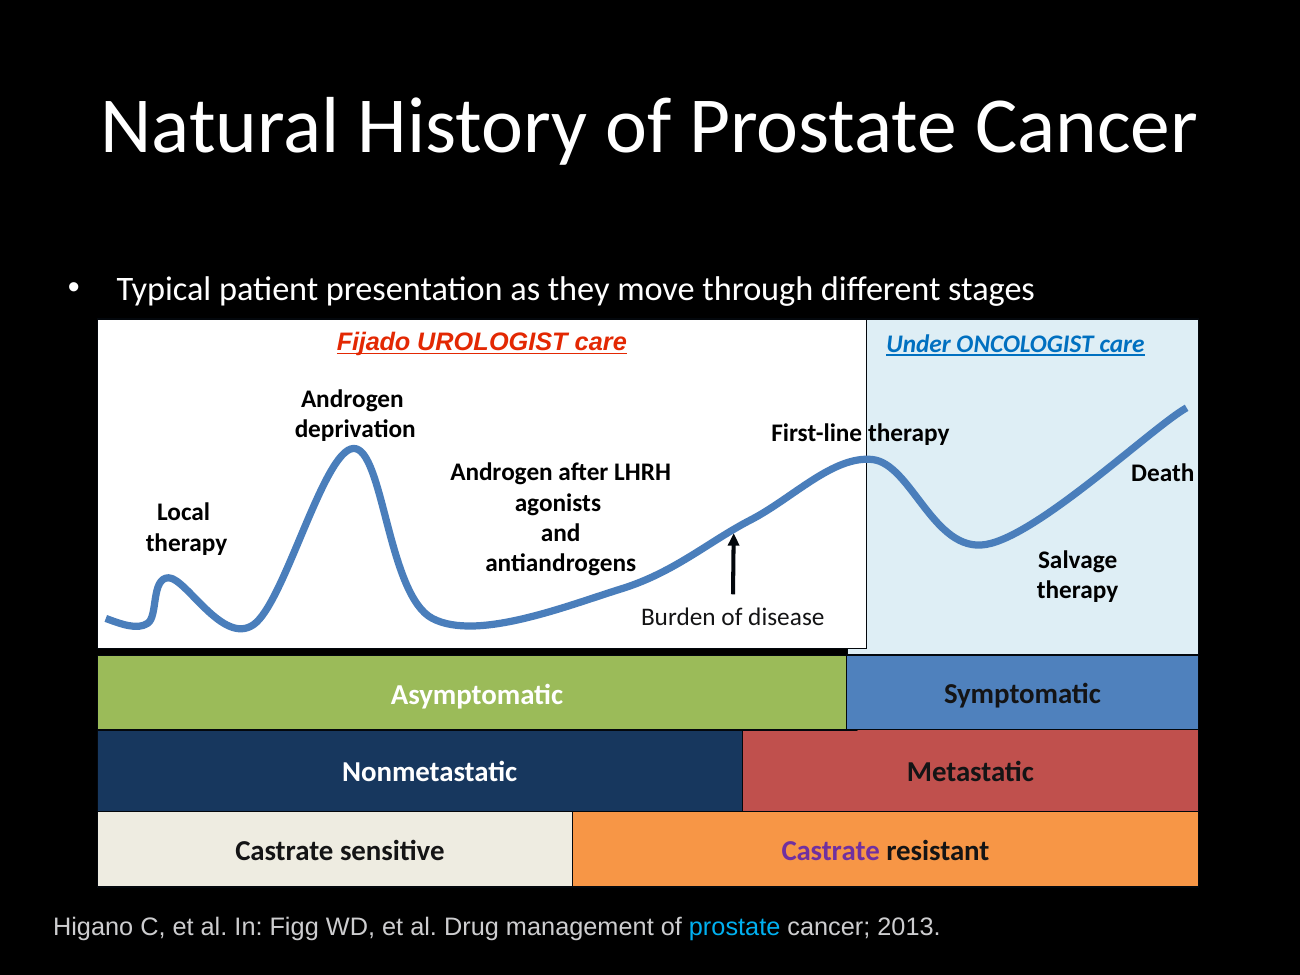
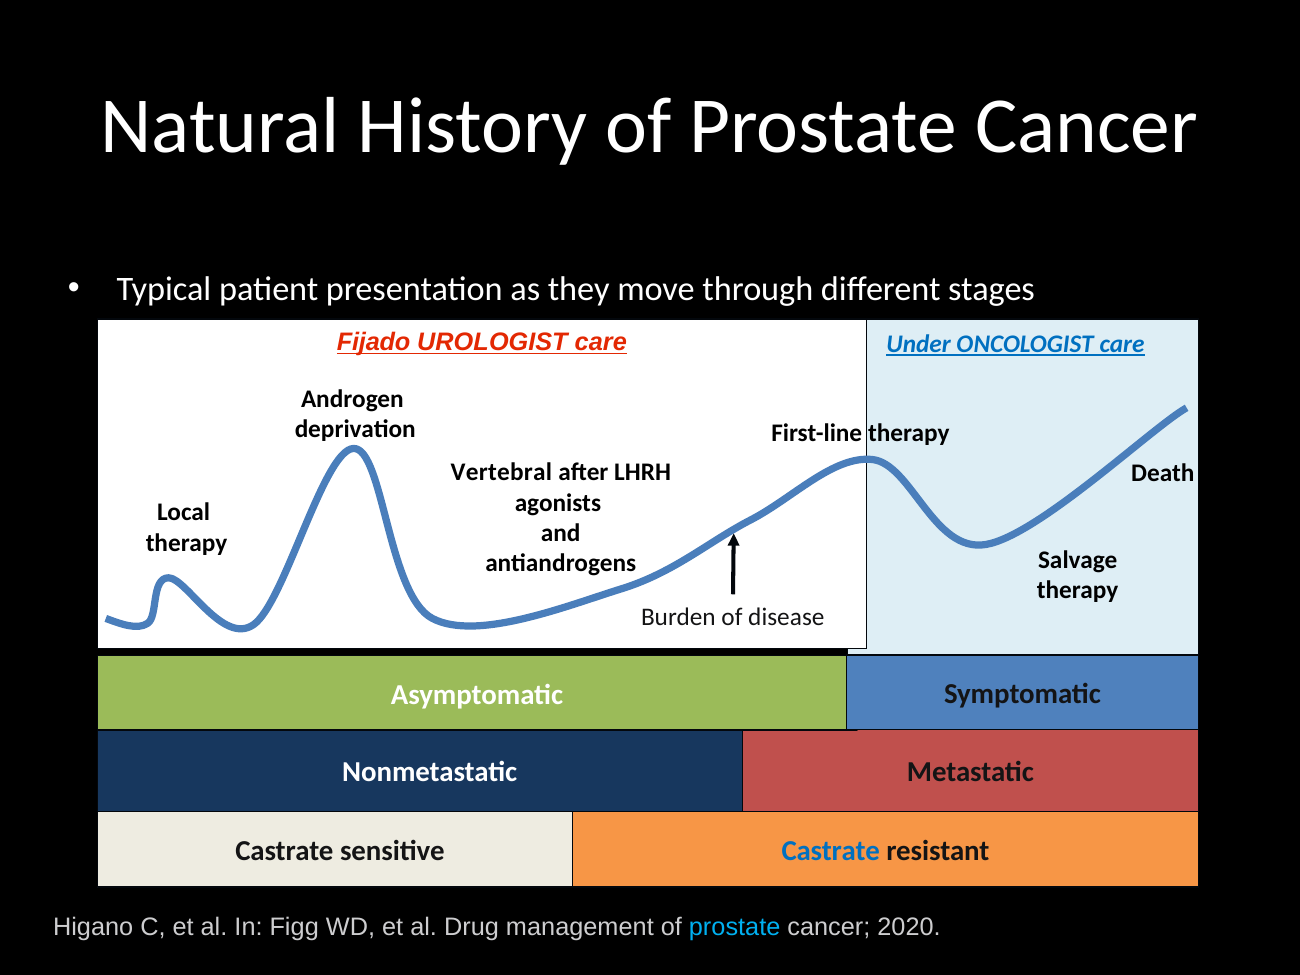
Androgen: Androgen -> Vertebral (501, 472)
Castrate colour: purple -> blue (831, 851)
2013: 2013 -> 2020 (909, 927)
